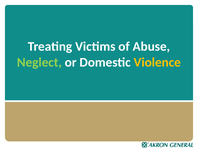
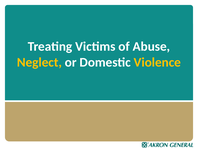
Neglect colour: light green -> yellow (39, 62)
